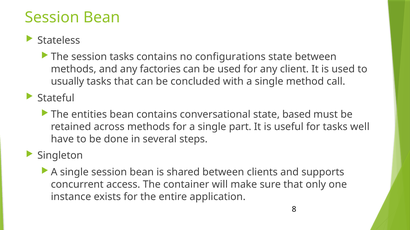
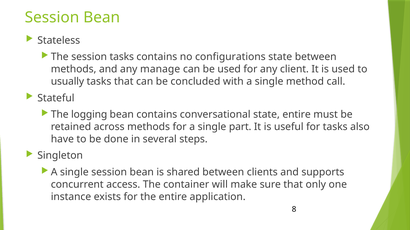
factories: factories -> manage (160, 69)
entities: entities -> logging (89, 115)
state based: based -> entire (297, 115)
well: well -> also (360, 127)
